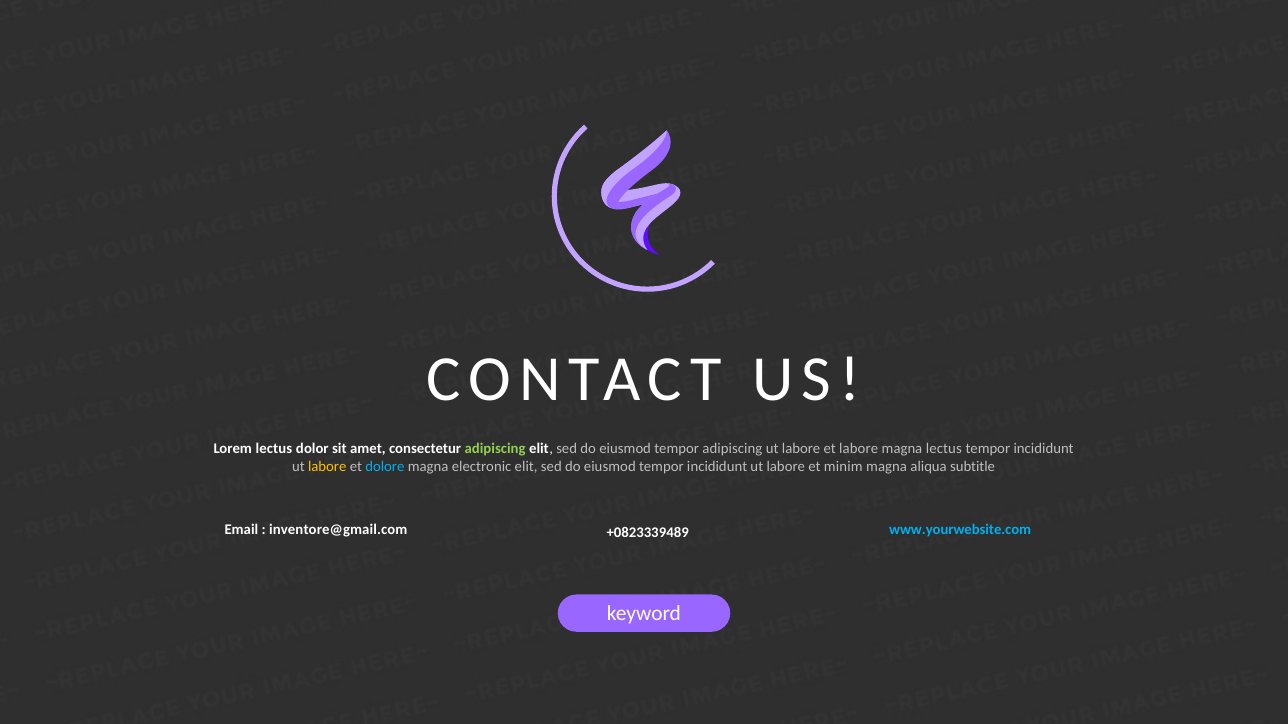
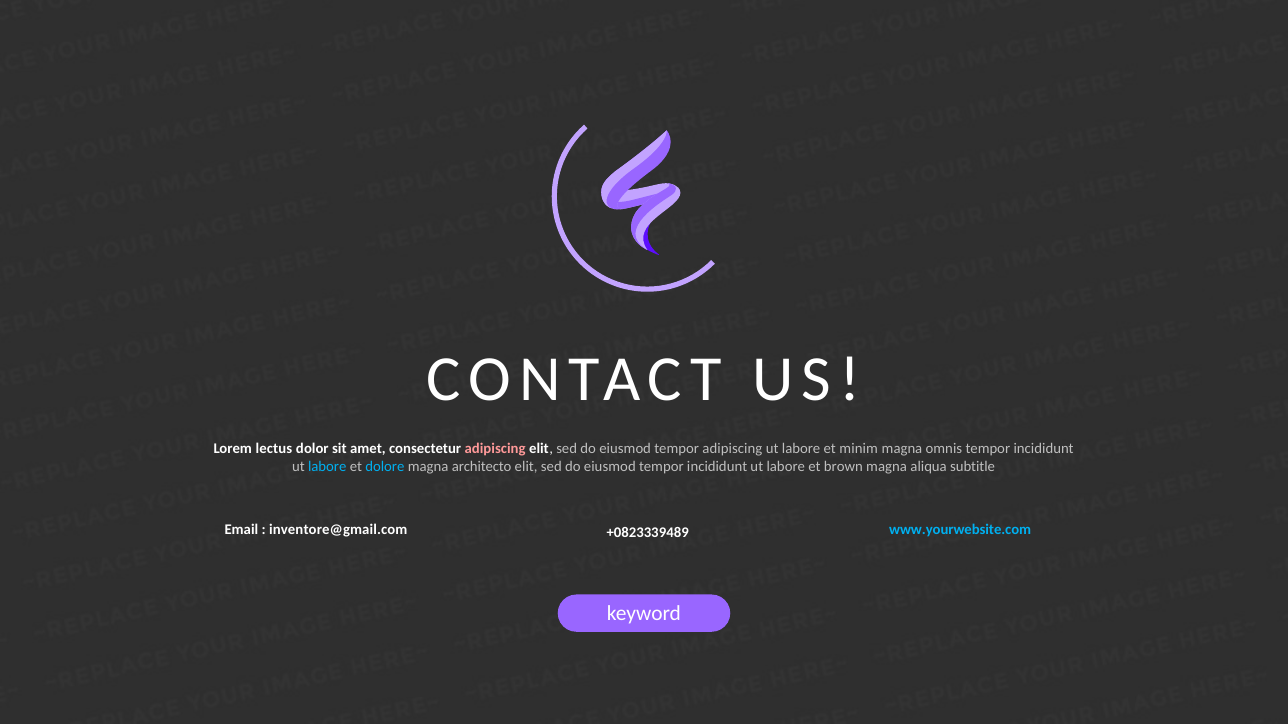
adipiscing colour: light green -> pink (495, 449)
et labore: labore -> minim (859, 449)
magna lectus: lectus -> omnis (944, 449)
labore colour: yellow -> light blue (327, 467)
electronic: electronic -> architecto (482, 467)
minim: minim -> brown (843, 467)
